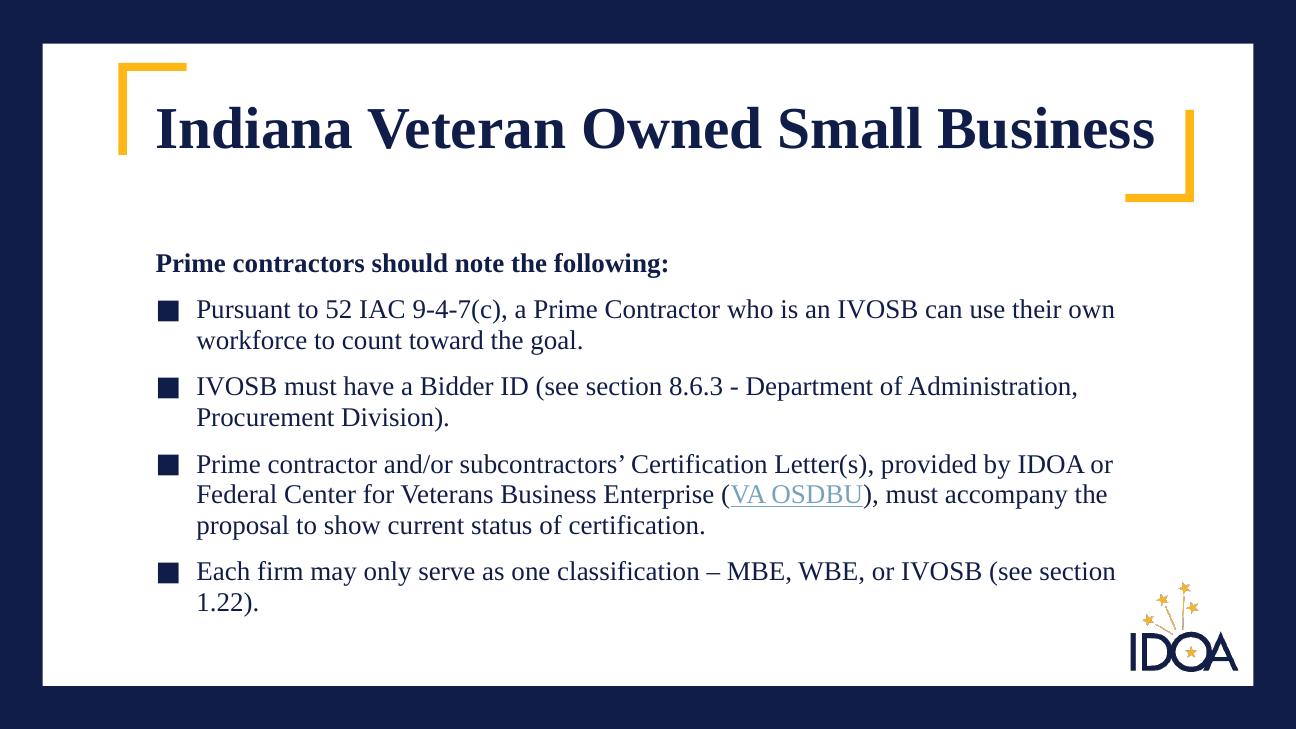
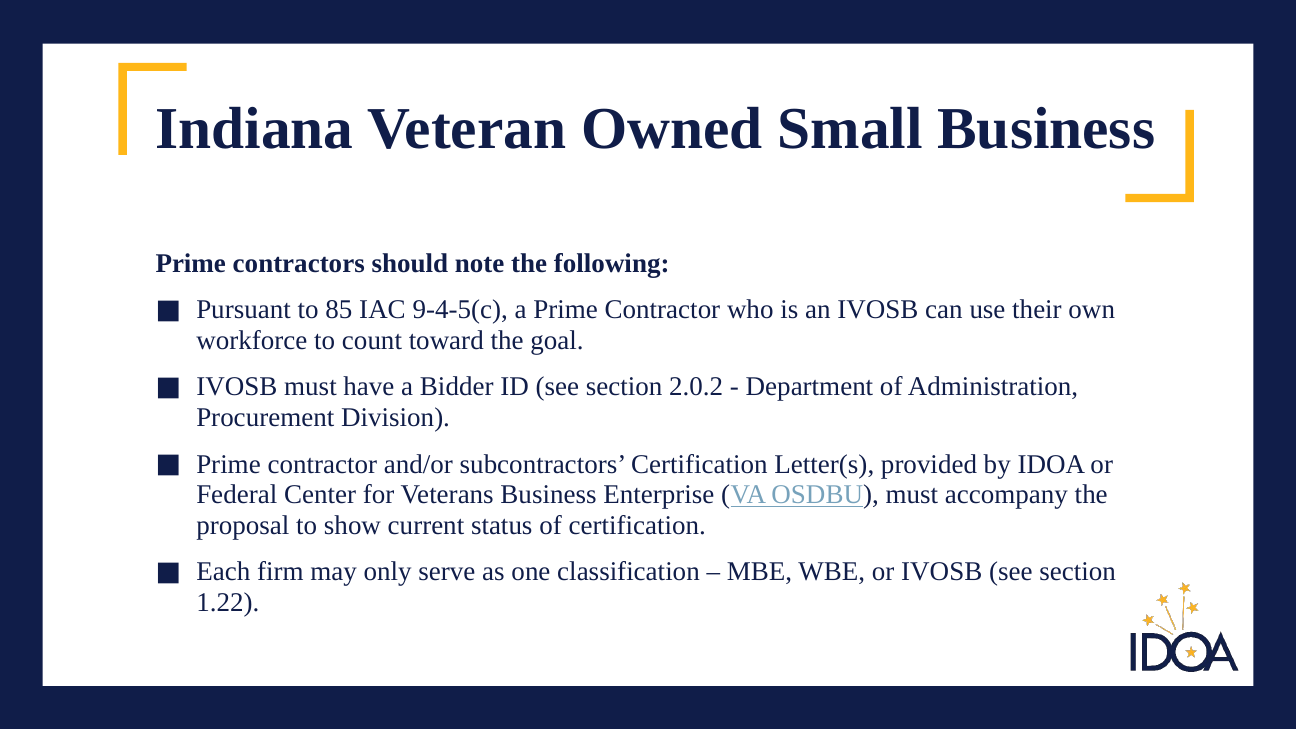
52: 52 -> 85 (339, 310)
9-4-7(c: 9-4-7(c -> 9-4-5(c (460, 310)
8.6.3: 8.6.3 -> 2.0.2 (696, 387)
